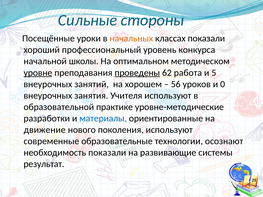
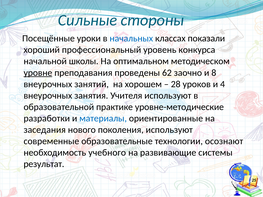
начальных colour: orange -> blue (131, 39)
проведены underline: present -> none (137, 73)
работа: работа -> заочно (188, 73)
5: 5 -> 8 (214, 73)
56: 56 -> 28 (176, 84)
0: 0 -> 4 (223, 84)
движение: движение -> заседания (45, 130)
необходимость показали: показали -> учебного (107, 153)
